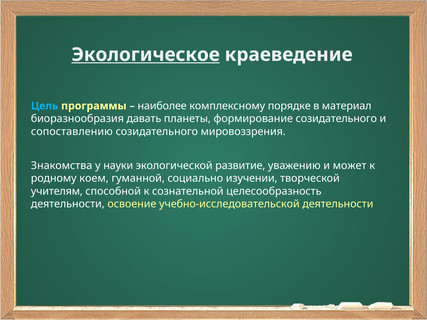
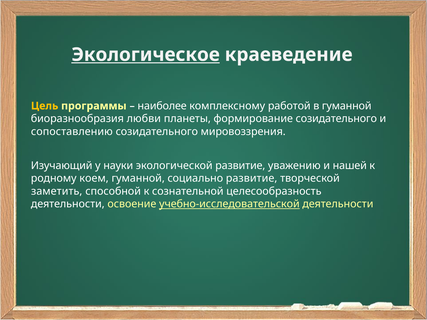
Цель colour: light blue -> yellow (45, 106)
порядке: порядке -> работой (289, 106)
в материал: материал -> гуманной (347, 106)
давать: давать -> любви (144, 119)
Знакомства: Знакомства -> Изучающий (62, 166)
может: может -> нашей (350, 166)
социально изучении: изучении -> развитие (252, 179)
учителям: учителям -> заметить (57, 191)
учебно-исследовательской underline: none -> present (229, 204)
